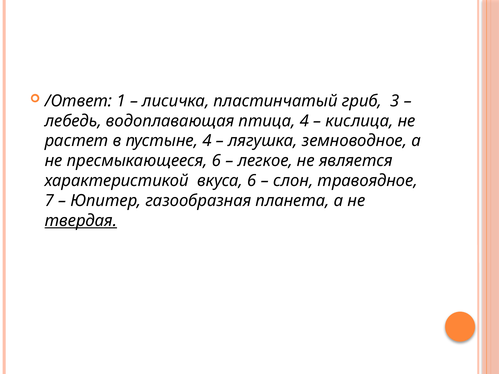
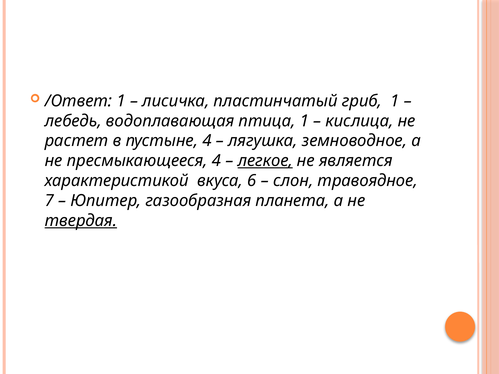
гриб 3: 3 -> 1 (395, 101)
птица 4: 4 -> 1 (304, 121)
пресмыкающееся 6: 6 -> 4 (217, 161)
легкое underline: none -> present (265, 161)
